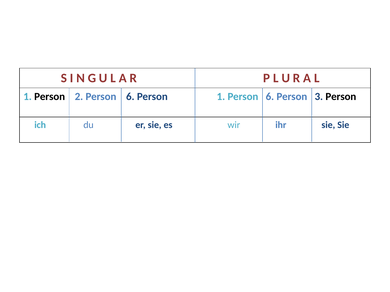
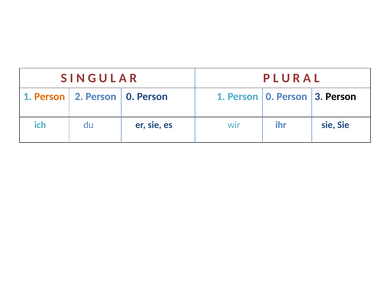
Person colour: black -> orange (50, 97)
2 Person 6: 6 -> 0 (130, 97)
1 Person 6: 6 -> 0 (270, 97)
